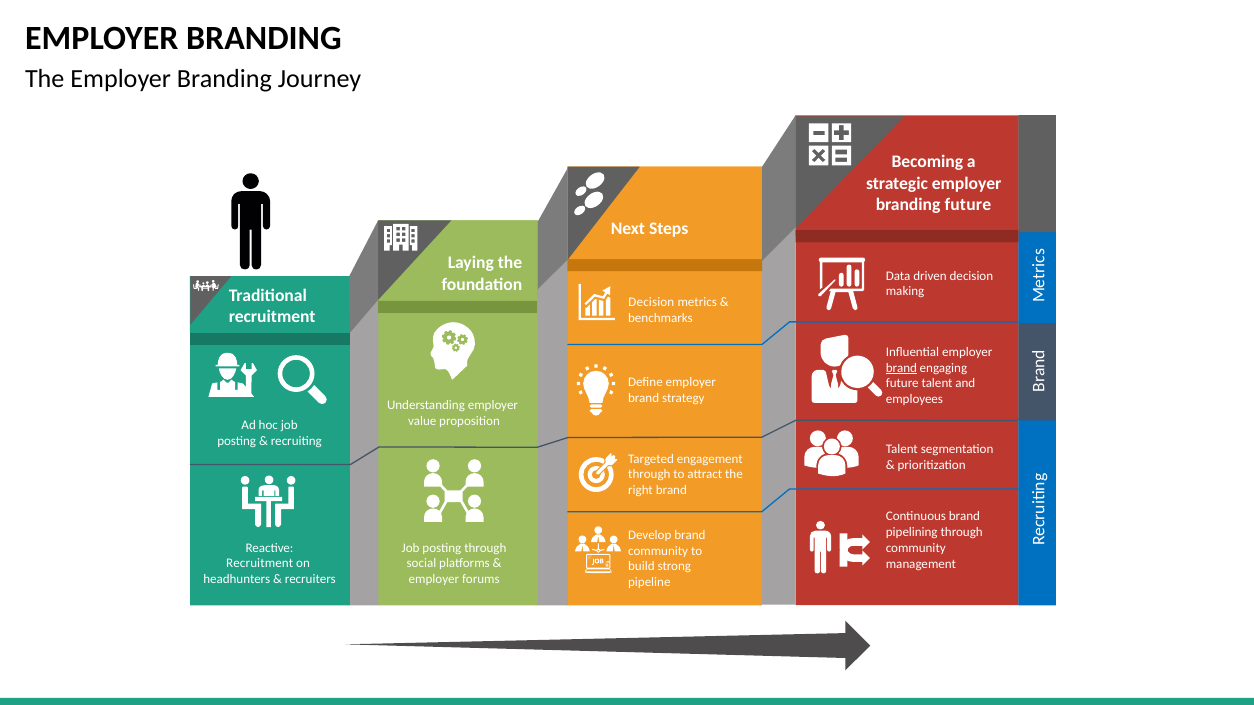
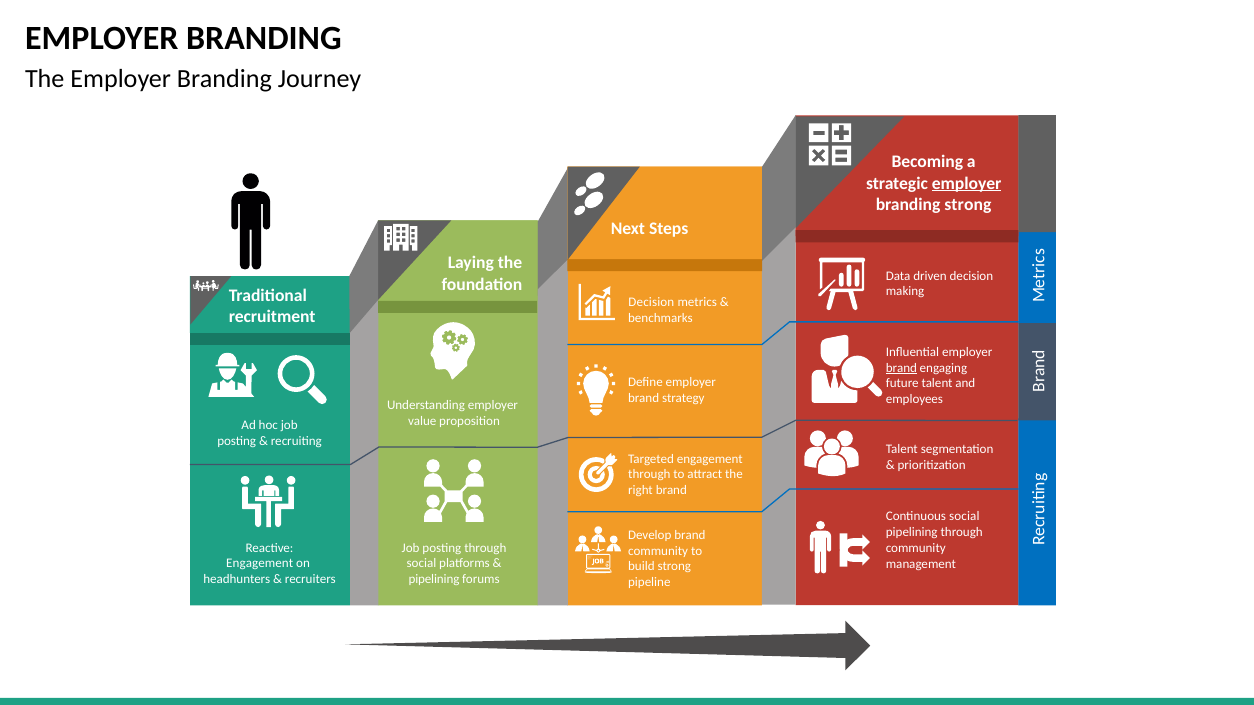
employer underline: none -> present (967, 183)
branding future: future -> strong (968, 205)
Continuous brand: brand -> social (964, 517)
Recruitment: Recruitment -> Engagement (260, 564)
employer: employer -> pipelining (434, 580)
